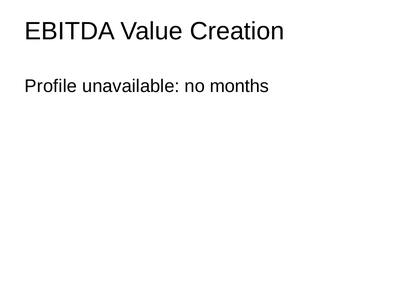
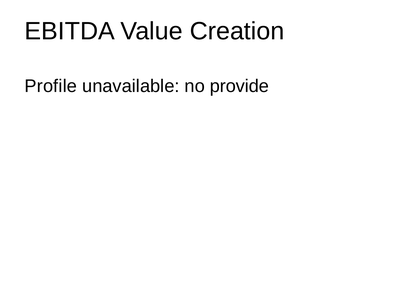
months: months -> provide (239, 86)
